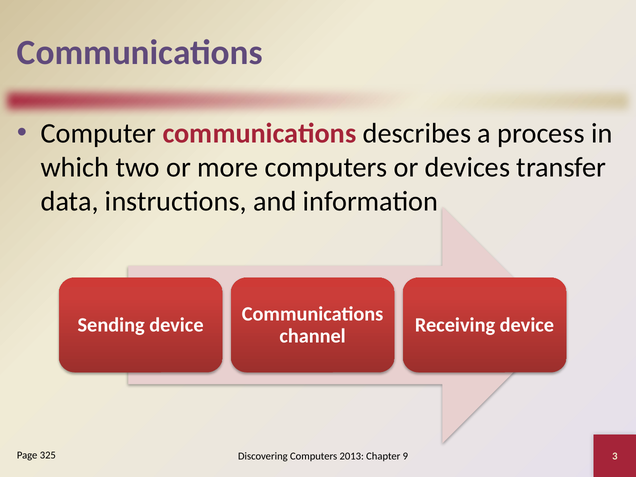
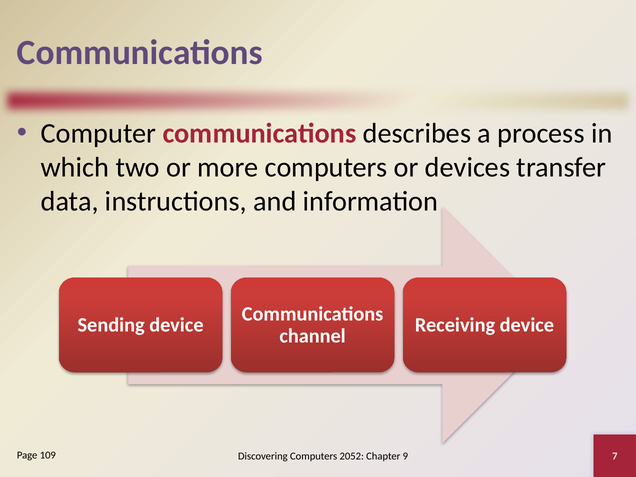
325: 325 -> 109 (48, 455)
2013: 2013 -> 2052 (352, 456)
3: 3 -> 7 (615, 456)
